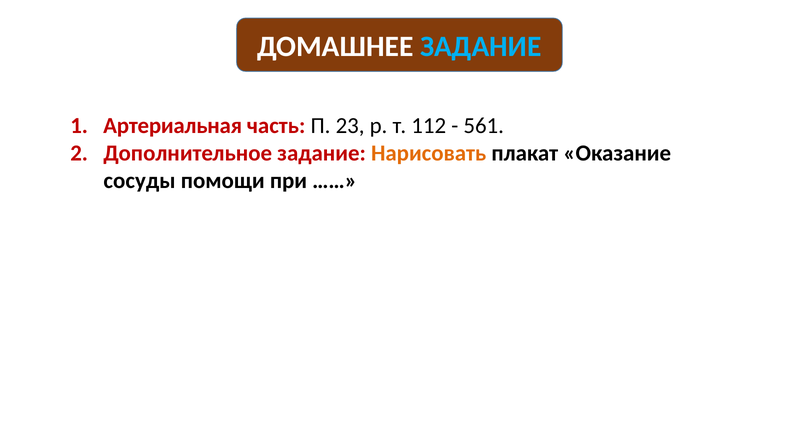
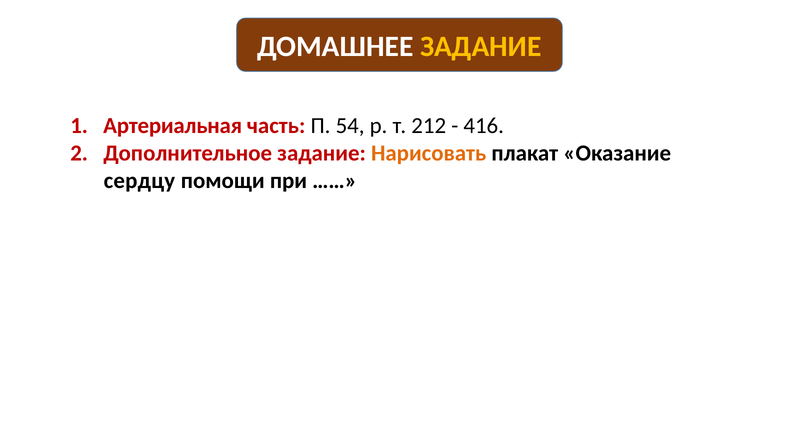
ЗАДАНИЕ colour: light blue -> yellow (481, 47)
23: 23 -> 54 (350, 126)
112: 112 -> 212 (429, 126)
561: 561 -> 416 (484, 126)
сосуды: сосуды -> сердцу (139, 180)
